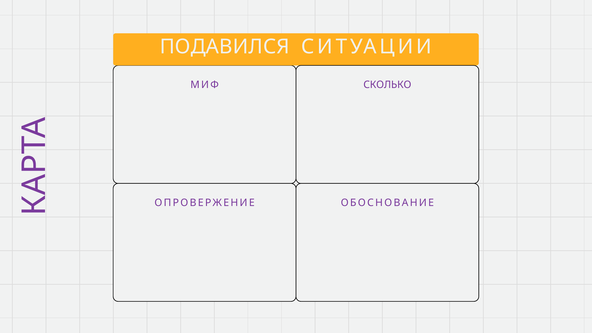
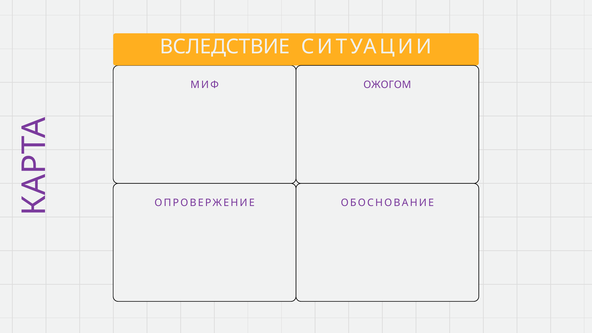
ПОДАВИЛСЯ: ПОДАВИЛСЯ -> ВСЛЕДСТВИЕ (225, 47)
СКОЛЬКО: СКОЛЬКО -> ОЖОГОМ (387, 85)
